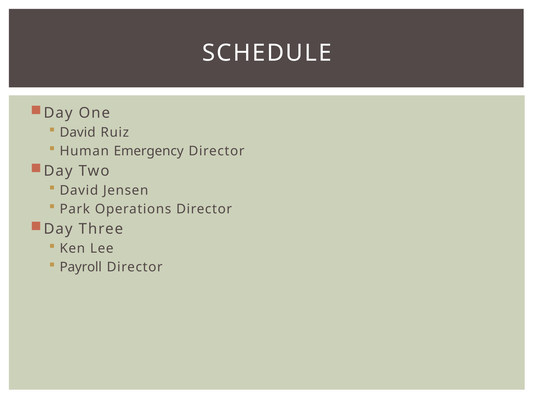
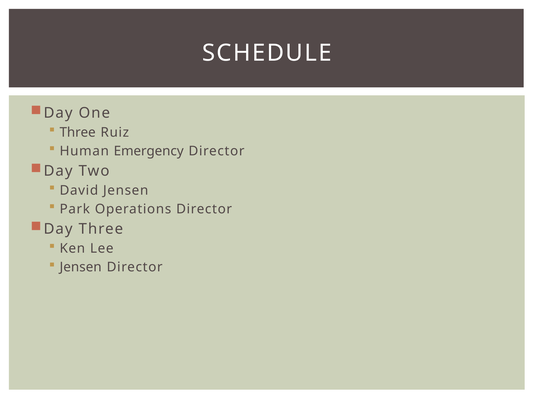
David: David -> Three (78, 132)
Payroll: Payroll -> Jensen (81, 267)
